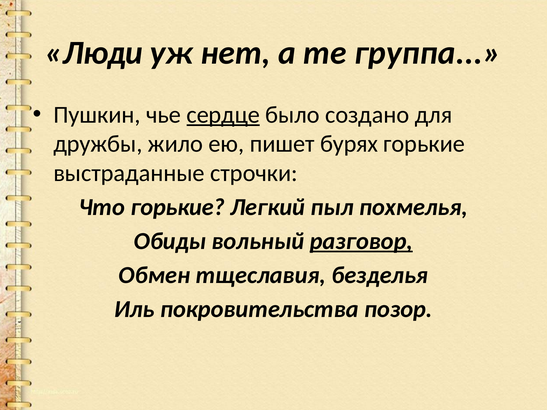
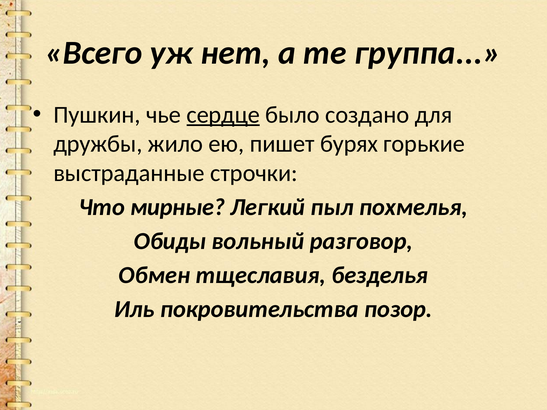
Люди: Люди -> Всего (94, 53)
Что горькие: горькие -> мирные (178, 207)
разговор underline: present -> none (361, 241)
